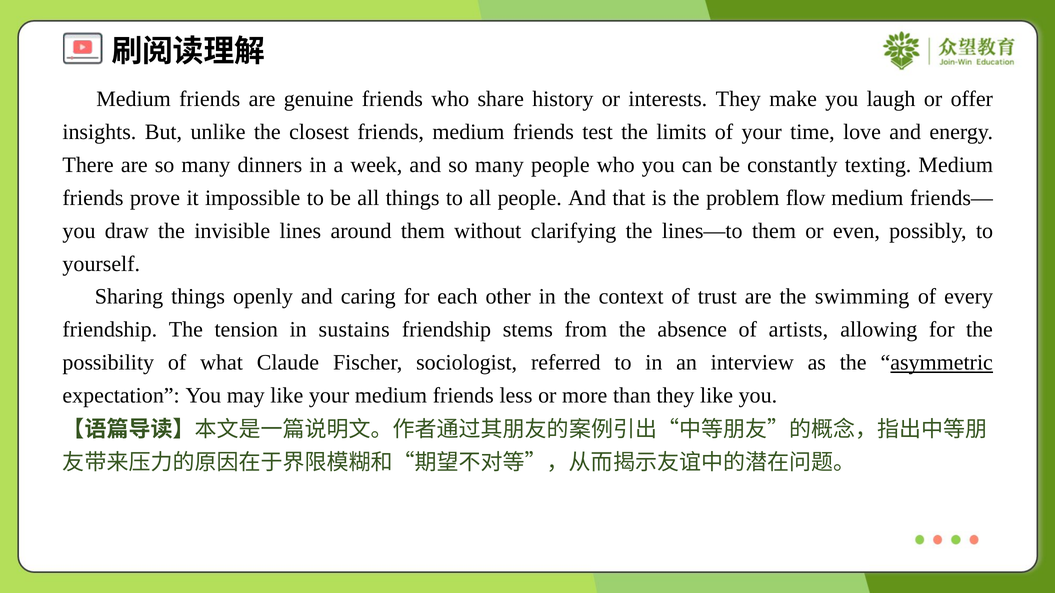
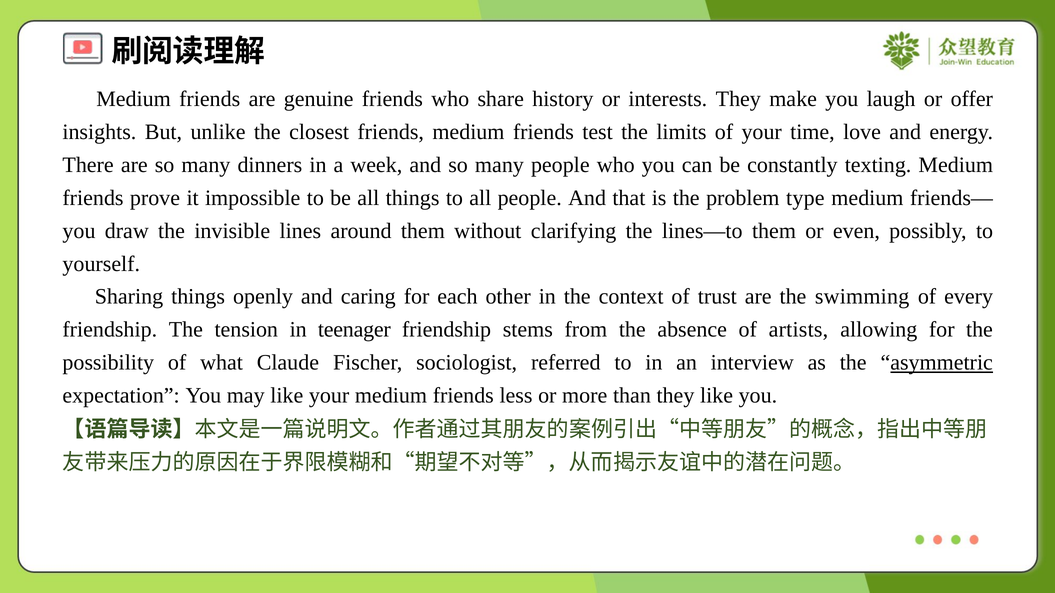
flow: flow -> type (805, 198)
sustains: sustains -> teenager (354, 330)
